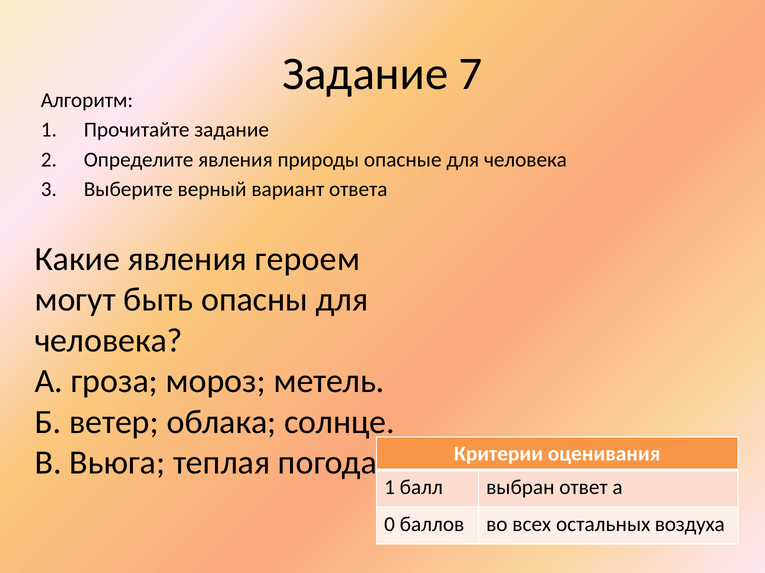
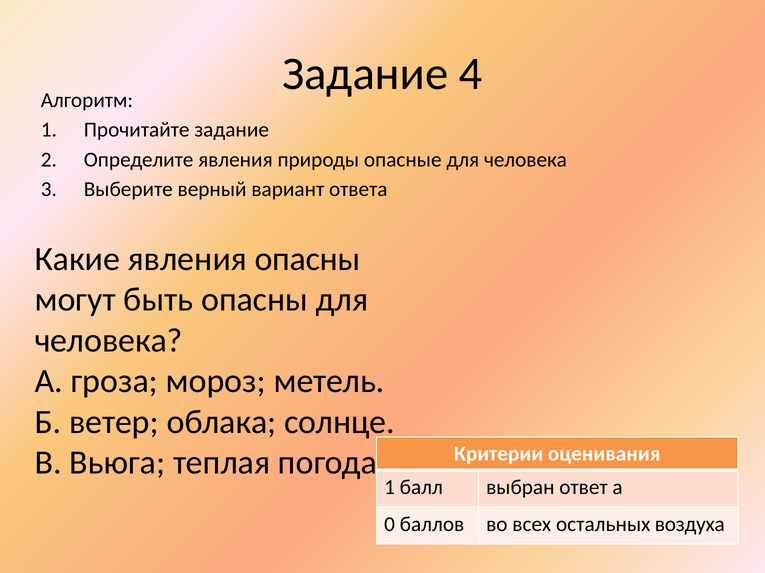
7: 7 -> 4 (471, 74)
явления героем: героем -> опасны (308, 259)
